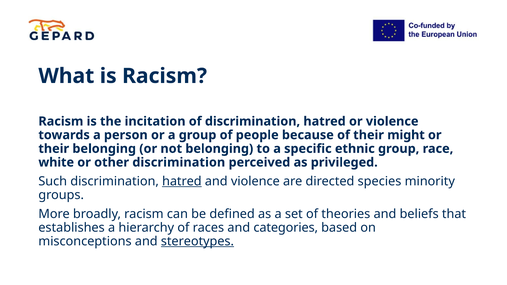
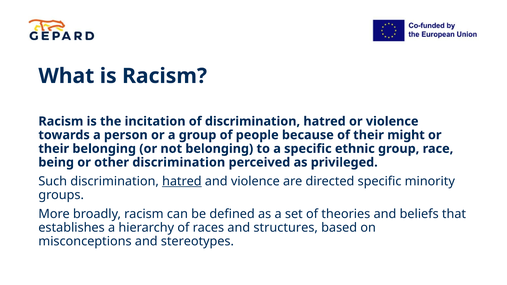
white: white -> being (56, 162)
directed species: species -> specific (380, 181)
categories: categories -> structures (286, 228)
stereotypes underline: present -> none (197, 241)
